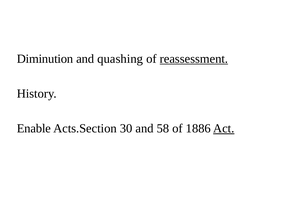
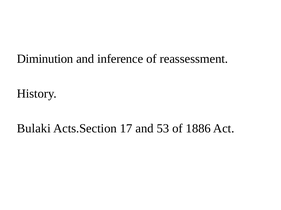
quashing: quashing -> inference (120, 59)
reassessment underline: present -> none (194, 59)
Enable: Enable -> Bulaki (34, 129)
30: 30 -> 17 (126, 129)
58: 58 -> 53 (163, 129)
Act underline: present -> none (224, 129)
